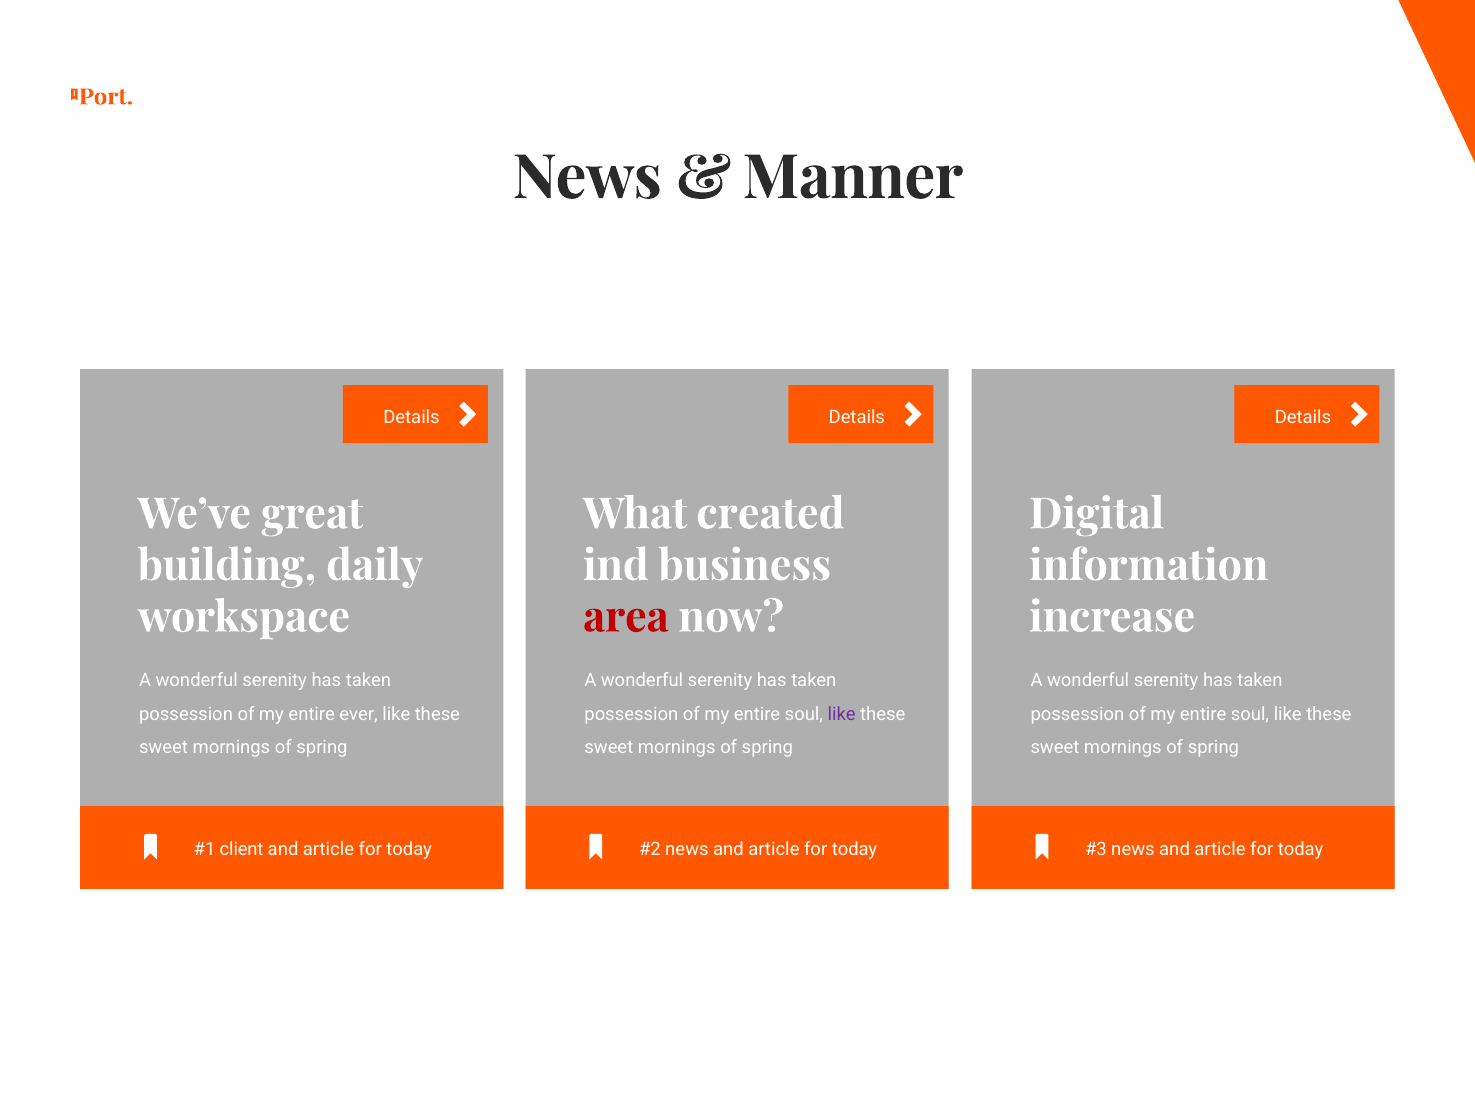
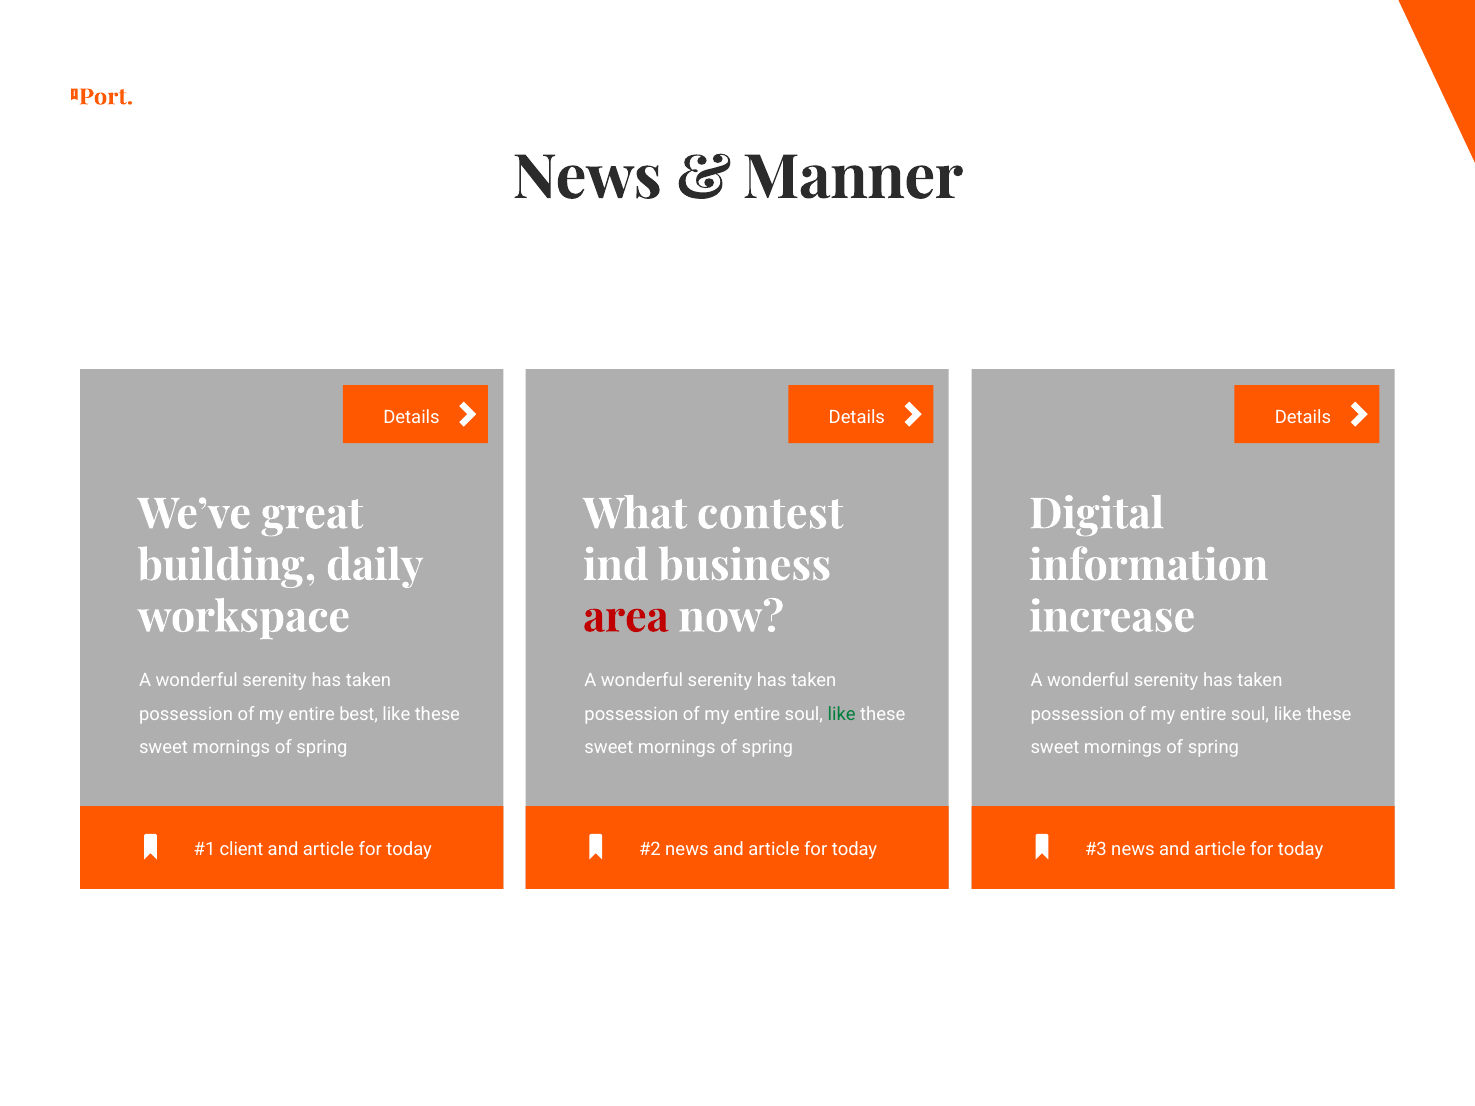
created: created -> contest (770, 514)
ever: ever -> best (359, 714)
like colour: purple -> green (842, 714)
